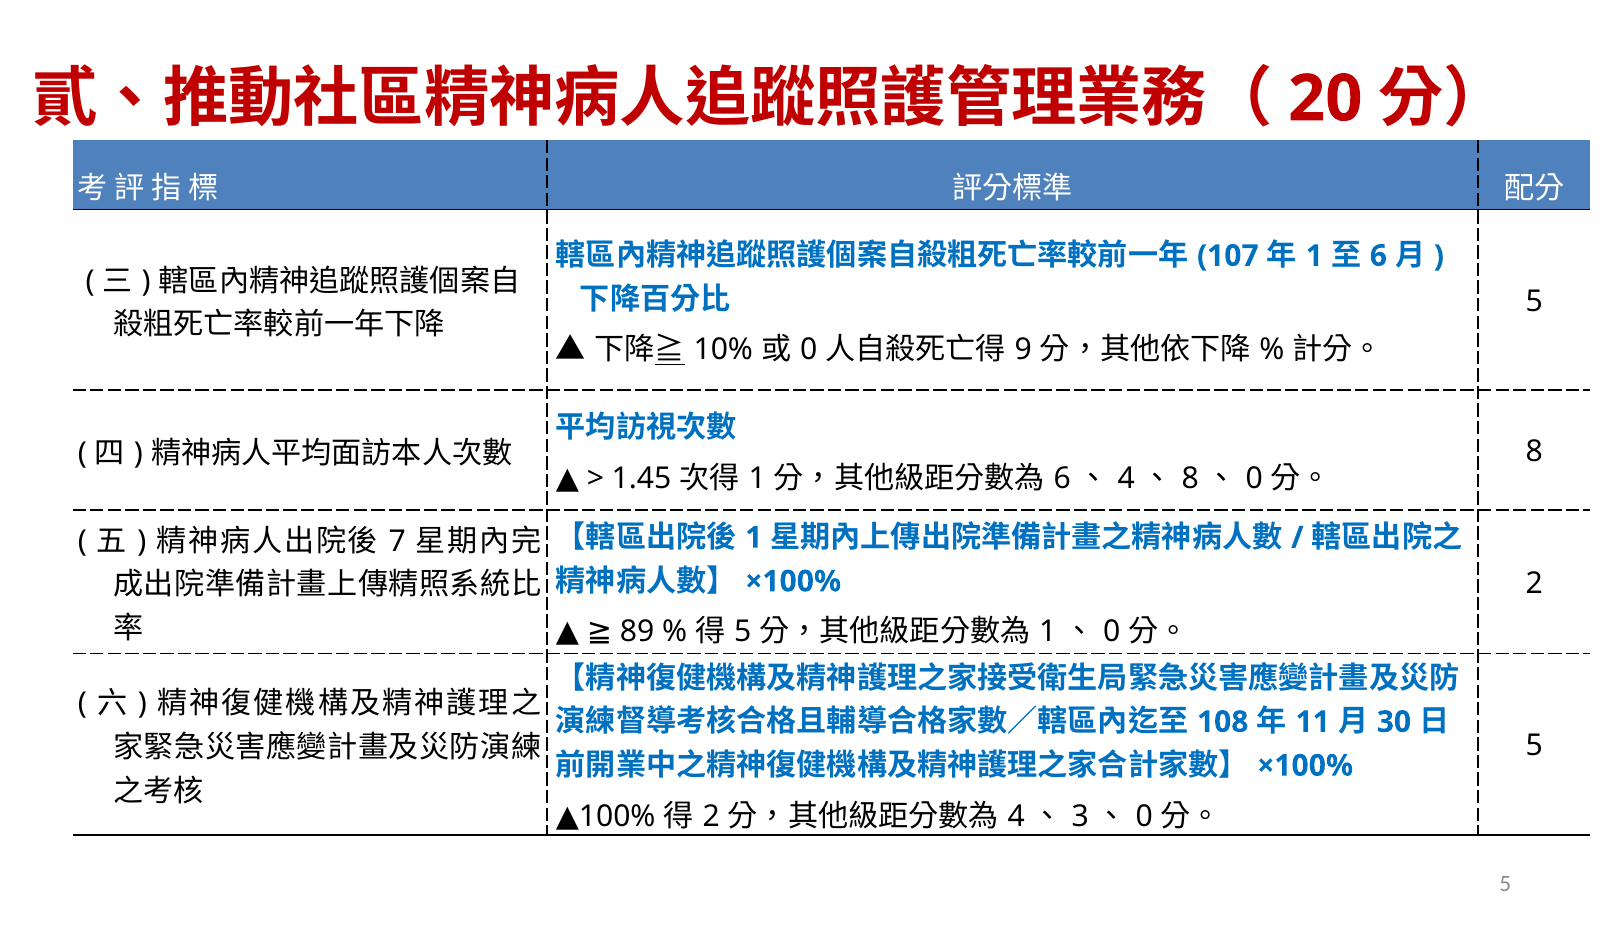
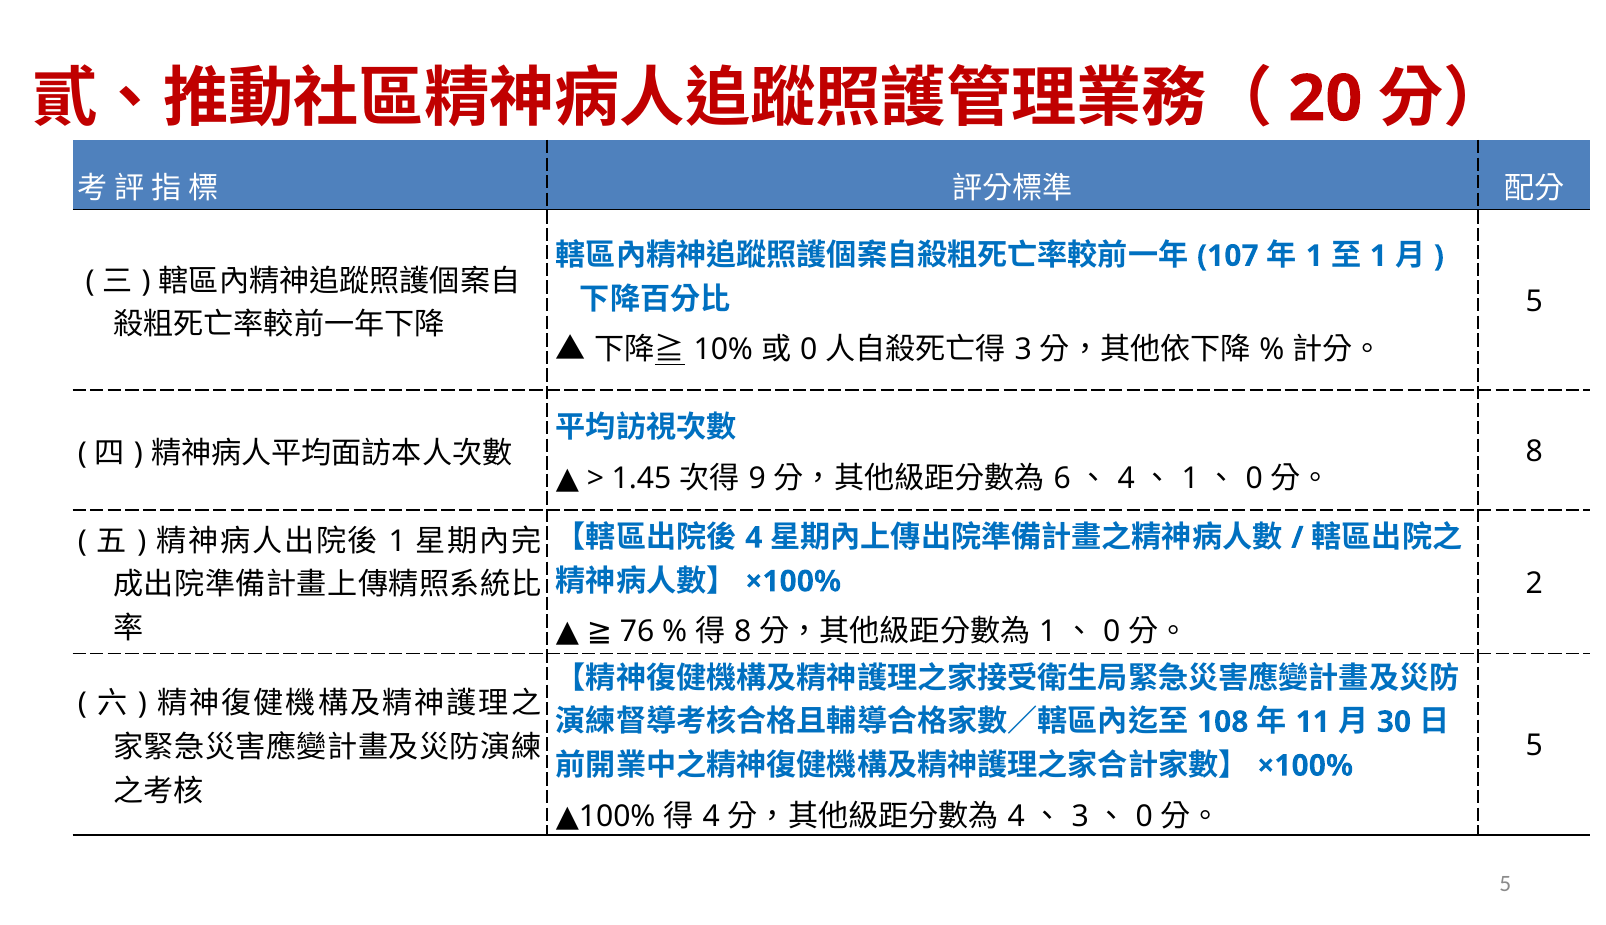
6: 6 -> 1 (1378, 256)
9: 9 -> 3 (1023, 350)
1: 1 -> 9 (757, 478)
8: 8 -> 1 (1190, 478)
1: 1 -> 4 (754, 538)
7: 7 -> 1 (397, 541)
89: 89 -> 76 (637, 632)
5: 5 -> 8 (743, 632)
2: 2 -> 4 (711, 816)
